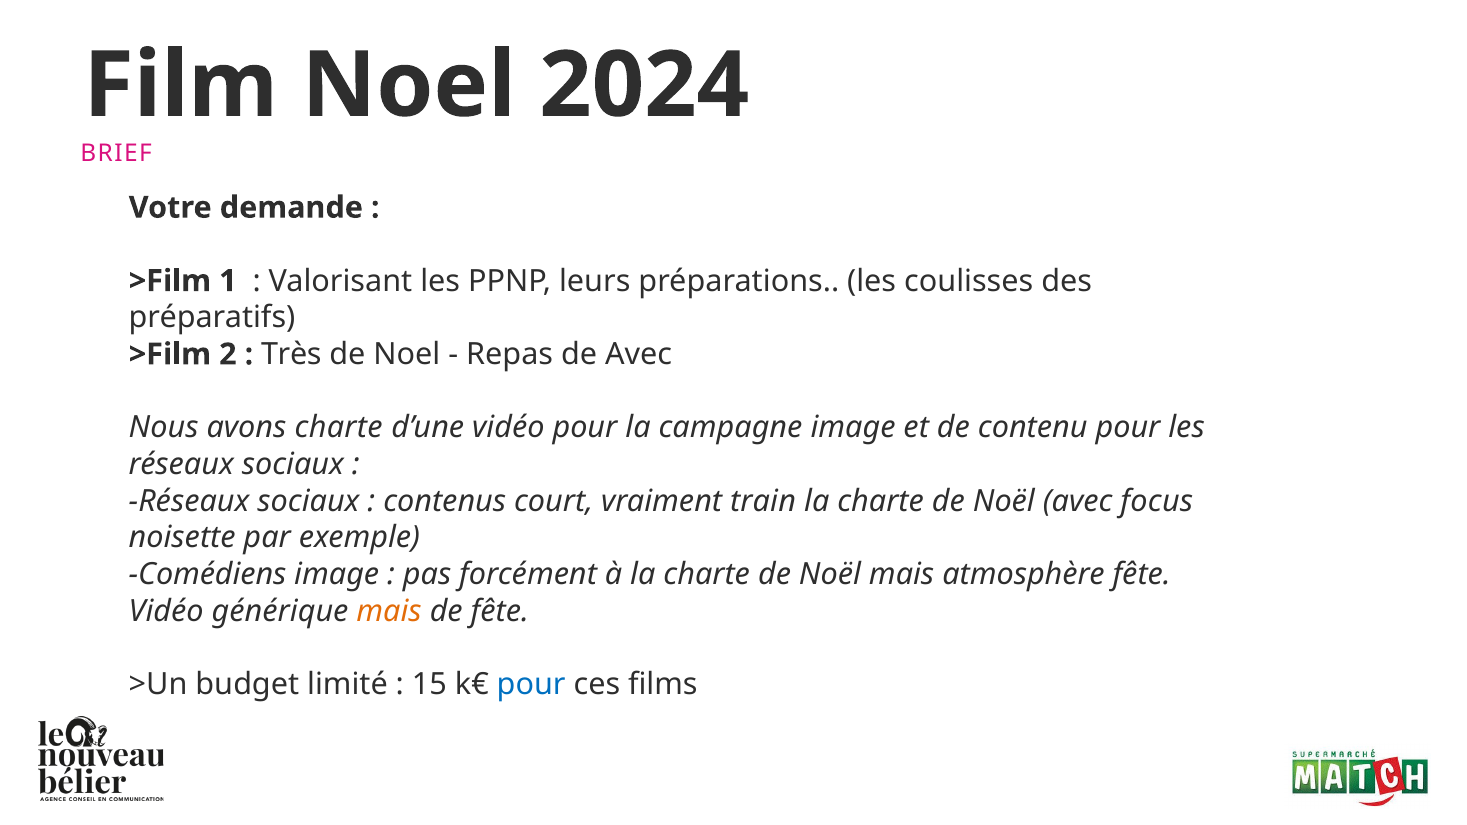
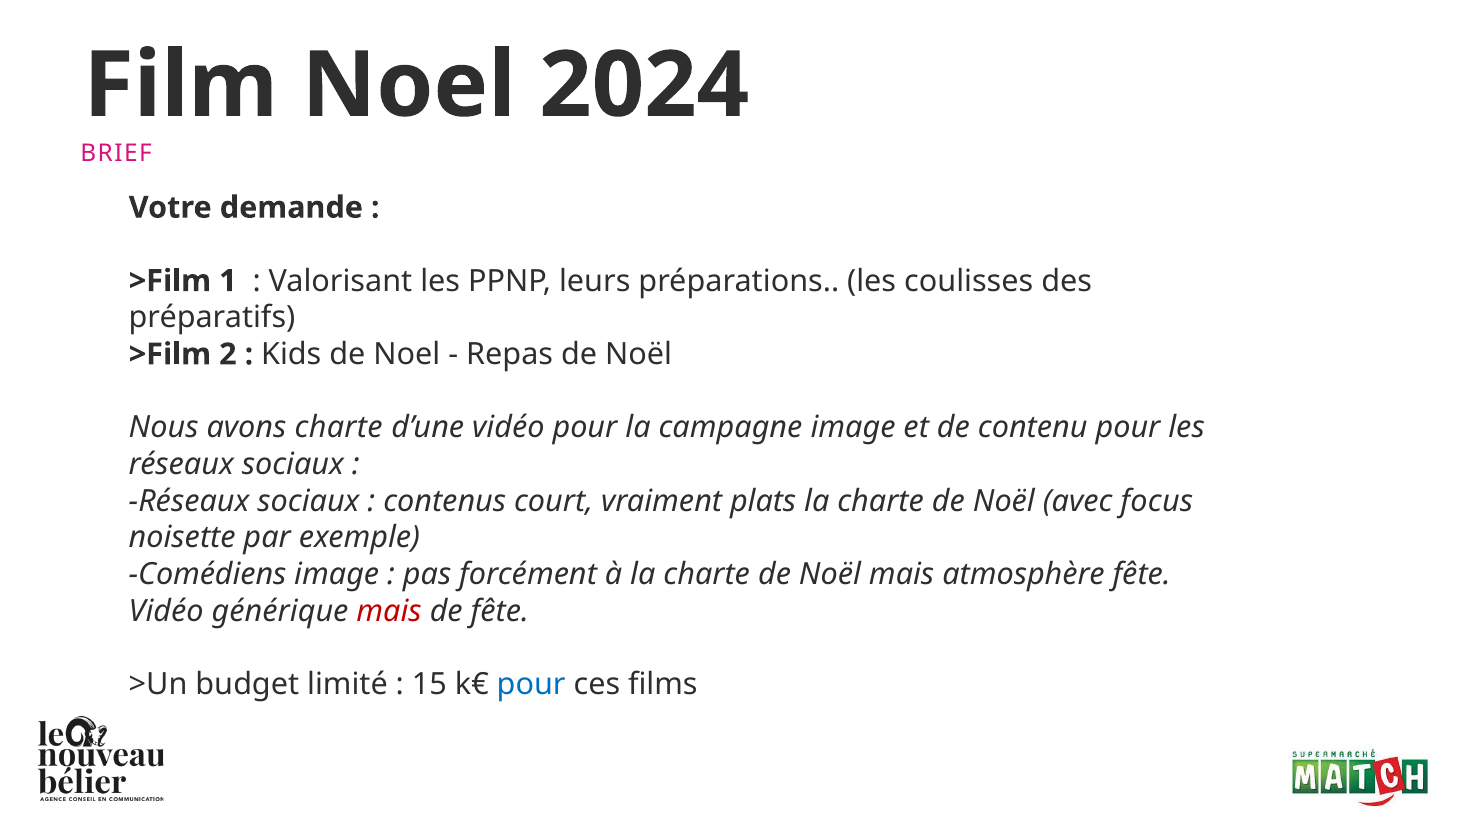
Très: Très -> Kids (291, 354)
Repas de Avec: Avec -> Noël (638, 354)
train: train -> plats (763, 501)
mais colour: orange -> red (389, 611)
